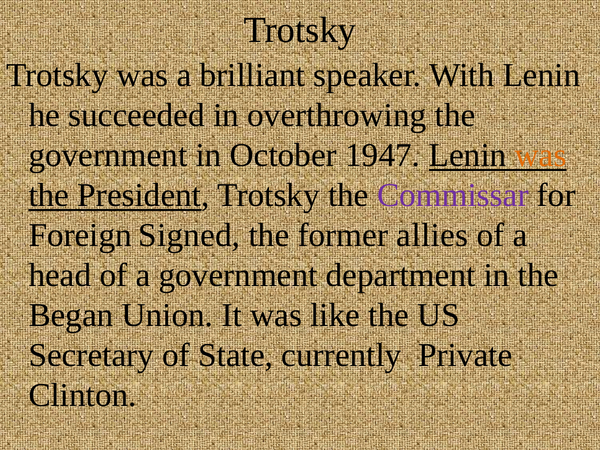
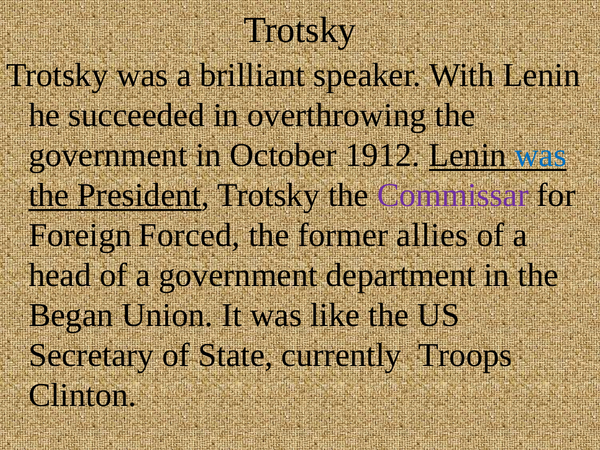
1947: 1947 -> 1912 (383, 155)
was colour: orange -> blue (541, 155)
Signed: Signed -> Forced (189, 235)
Private: Private -> Troops (465, 355)
